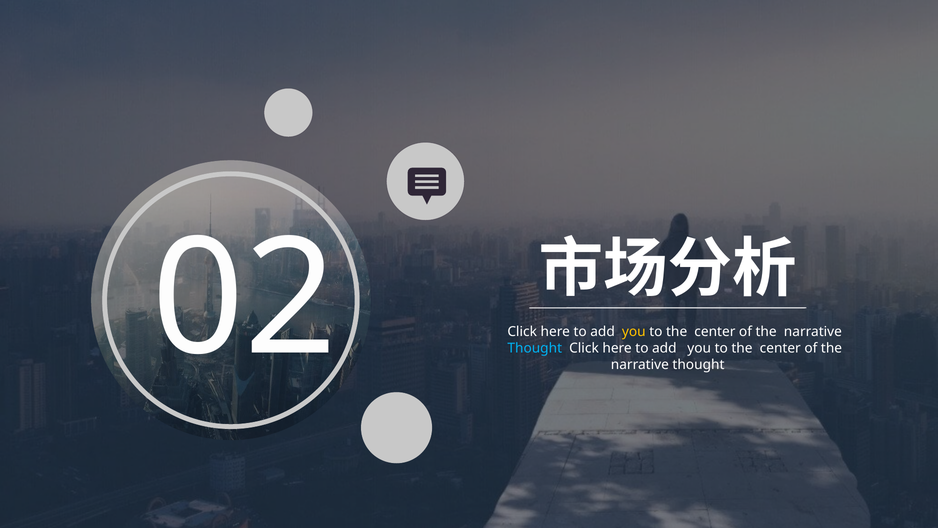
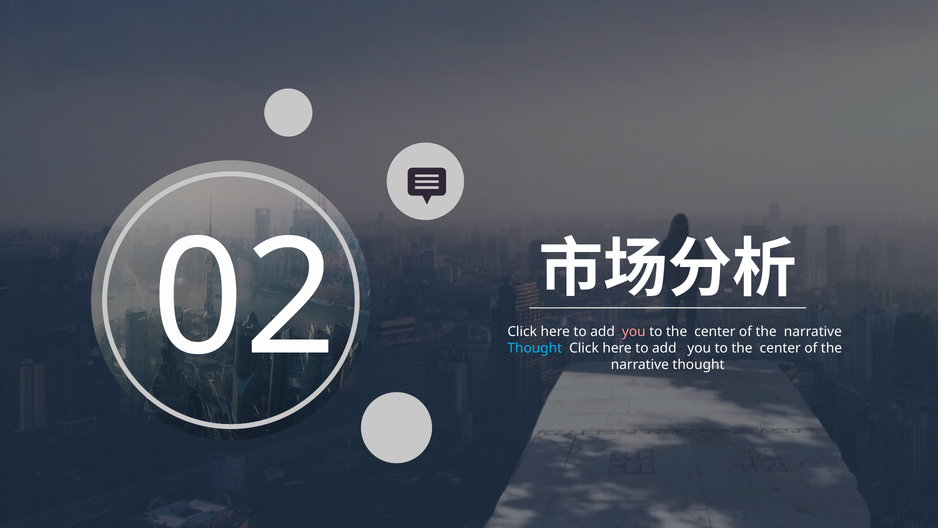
you colour: yellow -> pink (634, 332)
